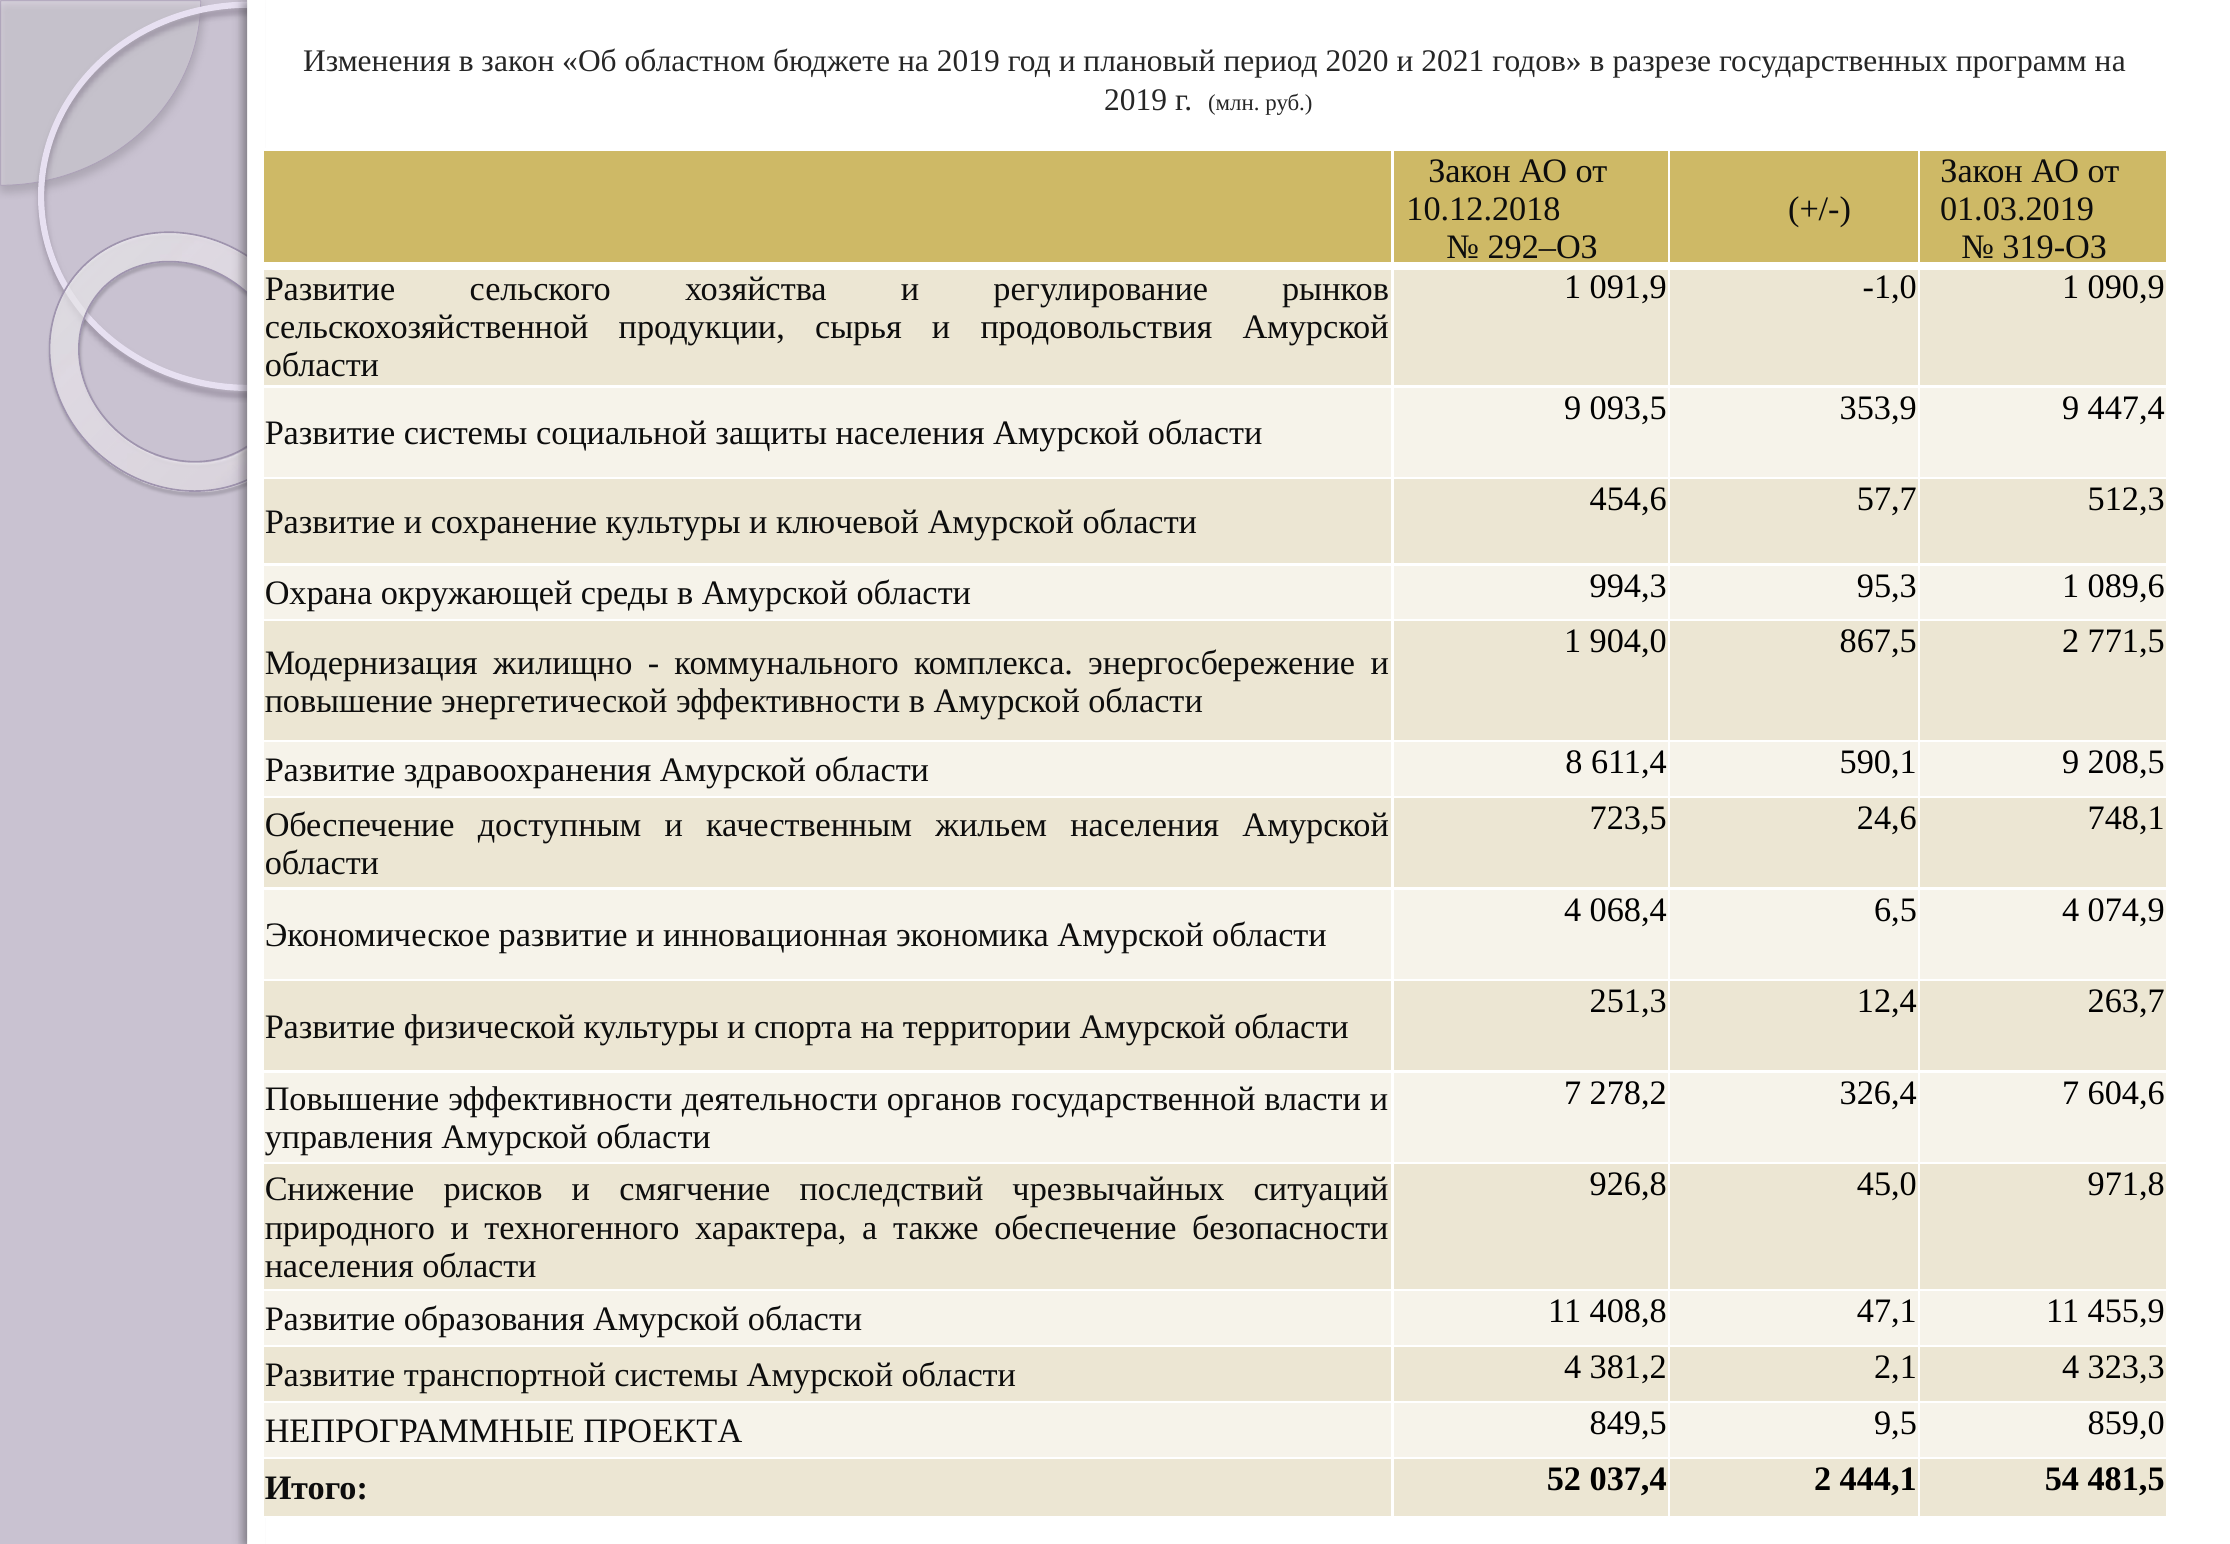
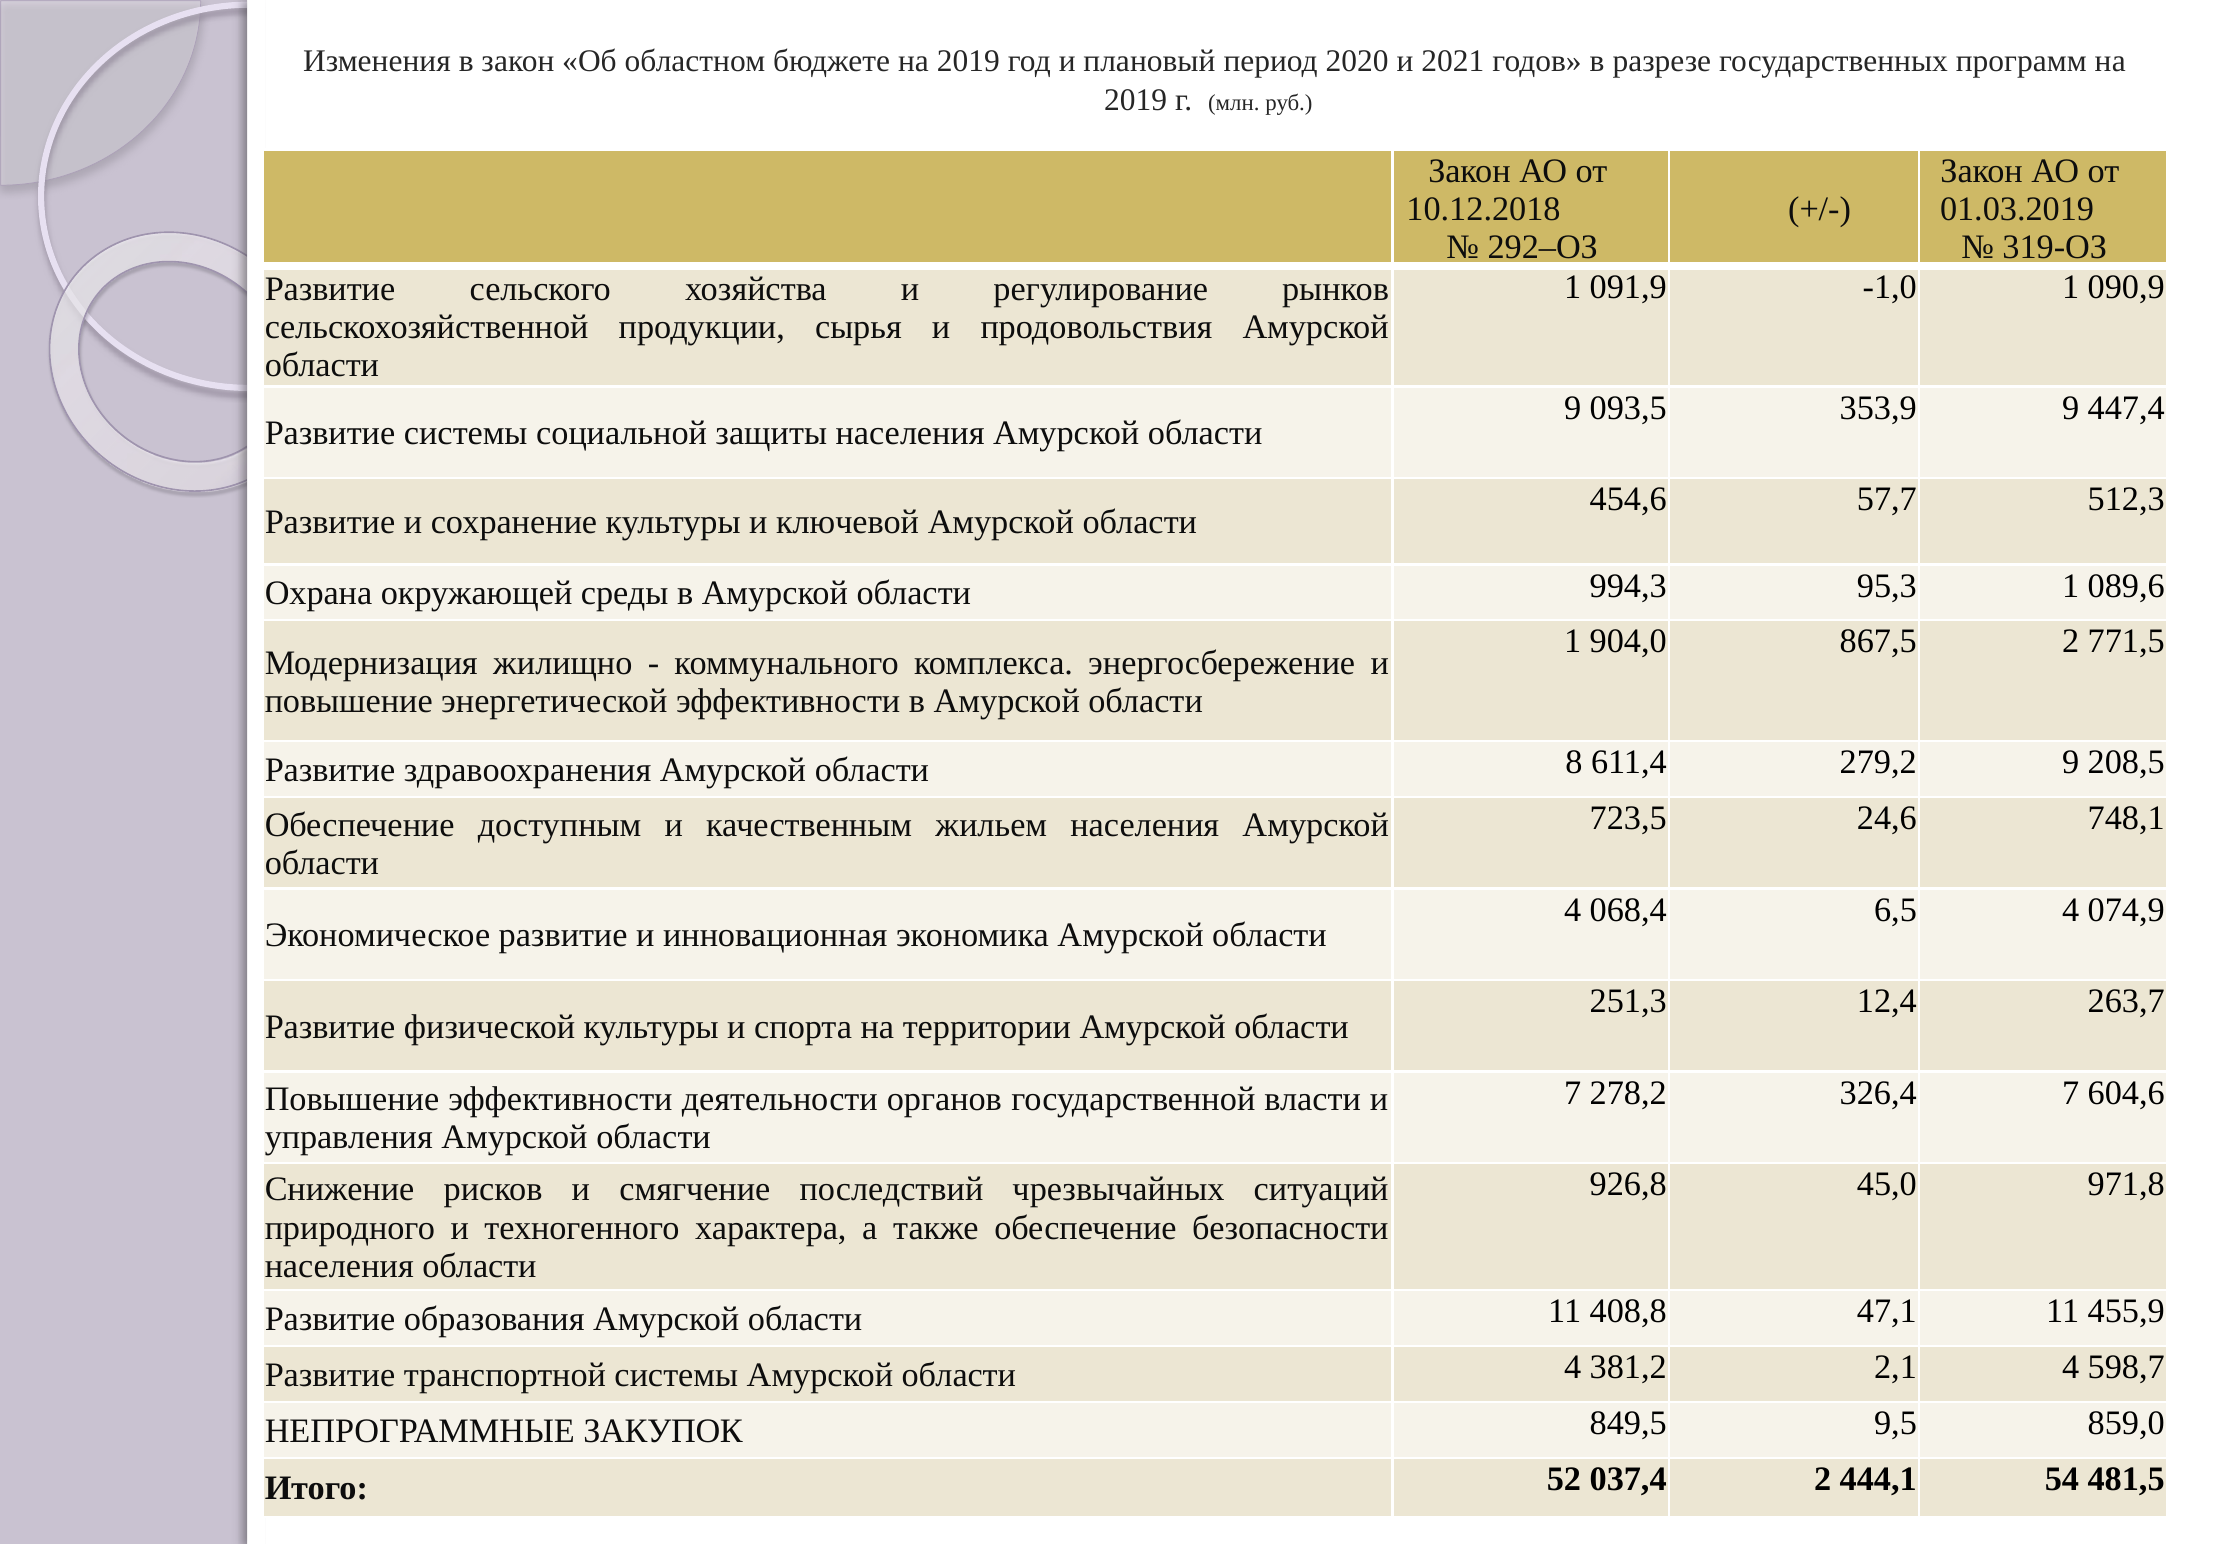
590,1: 590,1 -> 279,2 (1878, 762)
323,3: 323,3 -> 598,7 (2126, 1367)
ПРОЕКТА: ПРОЕКТА -> ЗАКУПОК (663, 1431)
